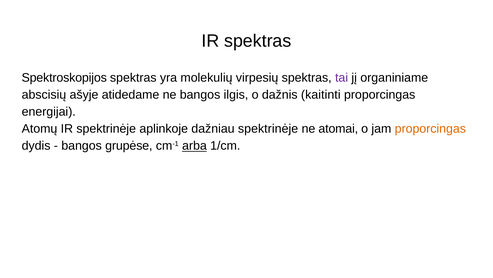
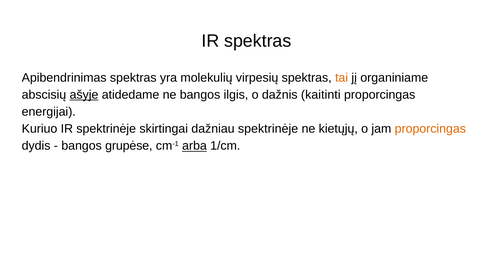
Spektroskopijos: Spektroskopijos -> Apibendrinimas (64, 78)
tai colour: purple -> orange (342, 78)
ašyje underline: none -> present (84, 95)
Atomų: Atomų -> Kuriuo (40, 129)
aplinkoje: aplinkoje -> skirtingai (164, 129)
atomai: atomai -> kietųjų (338, 129)
